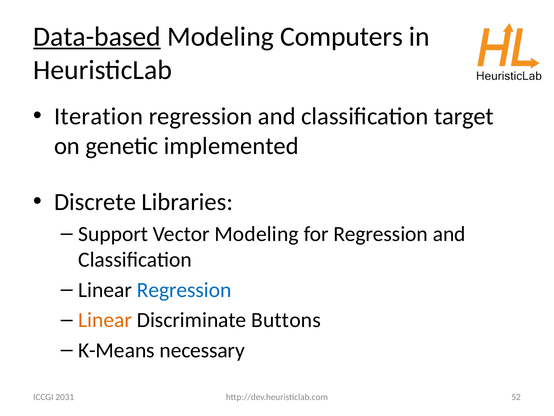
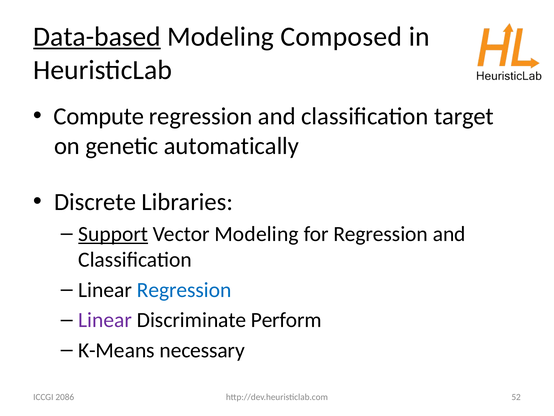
Computers: Computers -> Composed (341, 37)
Iteration: Iteration -> Compute (99, 116)
implemented: implemented -> automatically (231, 146)
Support underline: none -> present (113, 234)
Linear colour: orange -> purple (105, 320)
Buttons: Buttons -> Perform (286, 320)
2031: 2031 -> 2086 (65, 397)
